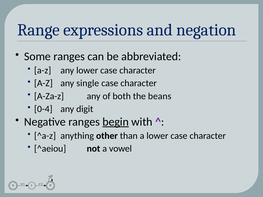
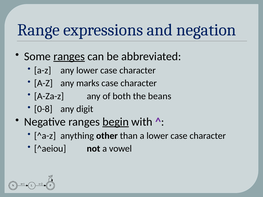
ranges underline: none -> present (69, 56)
single: single -> marks (88, 83)
0-4: 0-4 -> 0-8 (43, 109)
